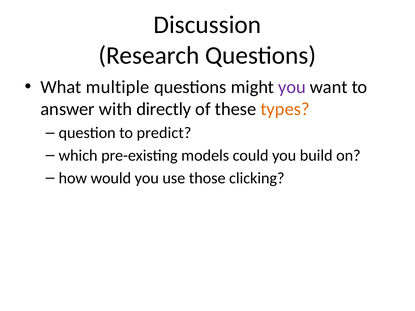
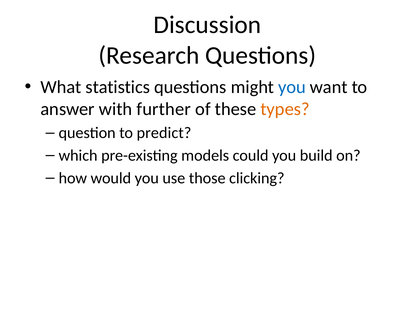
multiple: multiple -> statistics (118, 87)
you colour: purple -> blue (292, 87)
directly: directly -> further (164, 109)
